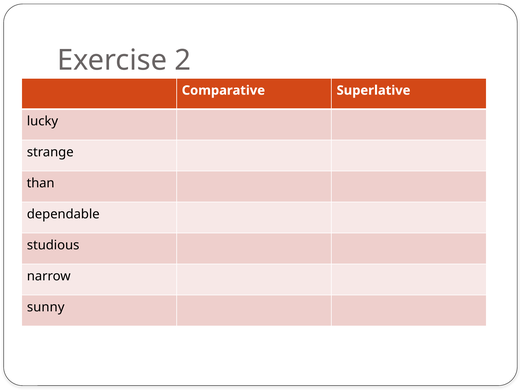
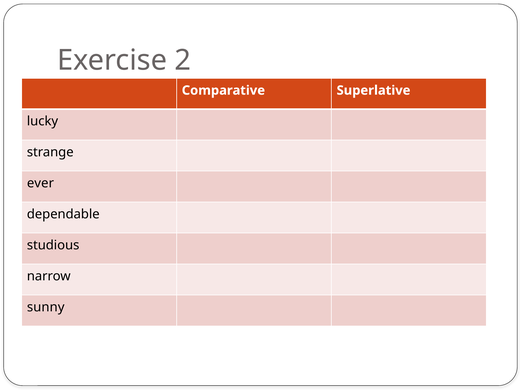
than: than -> ever (40, 183)
